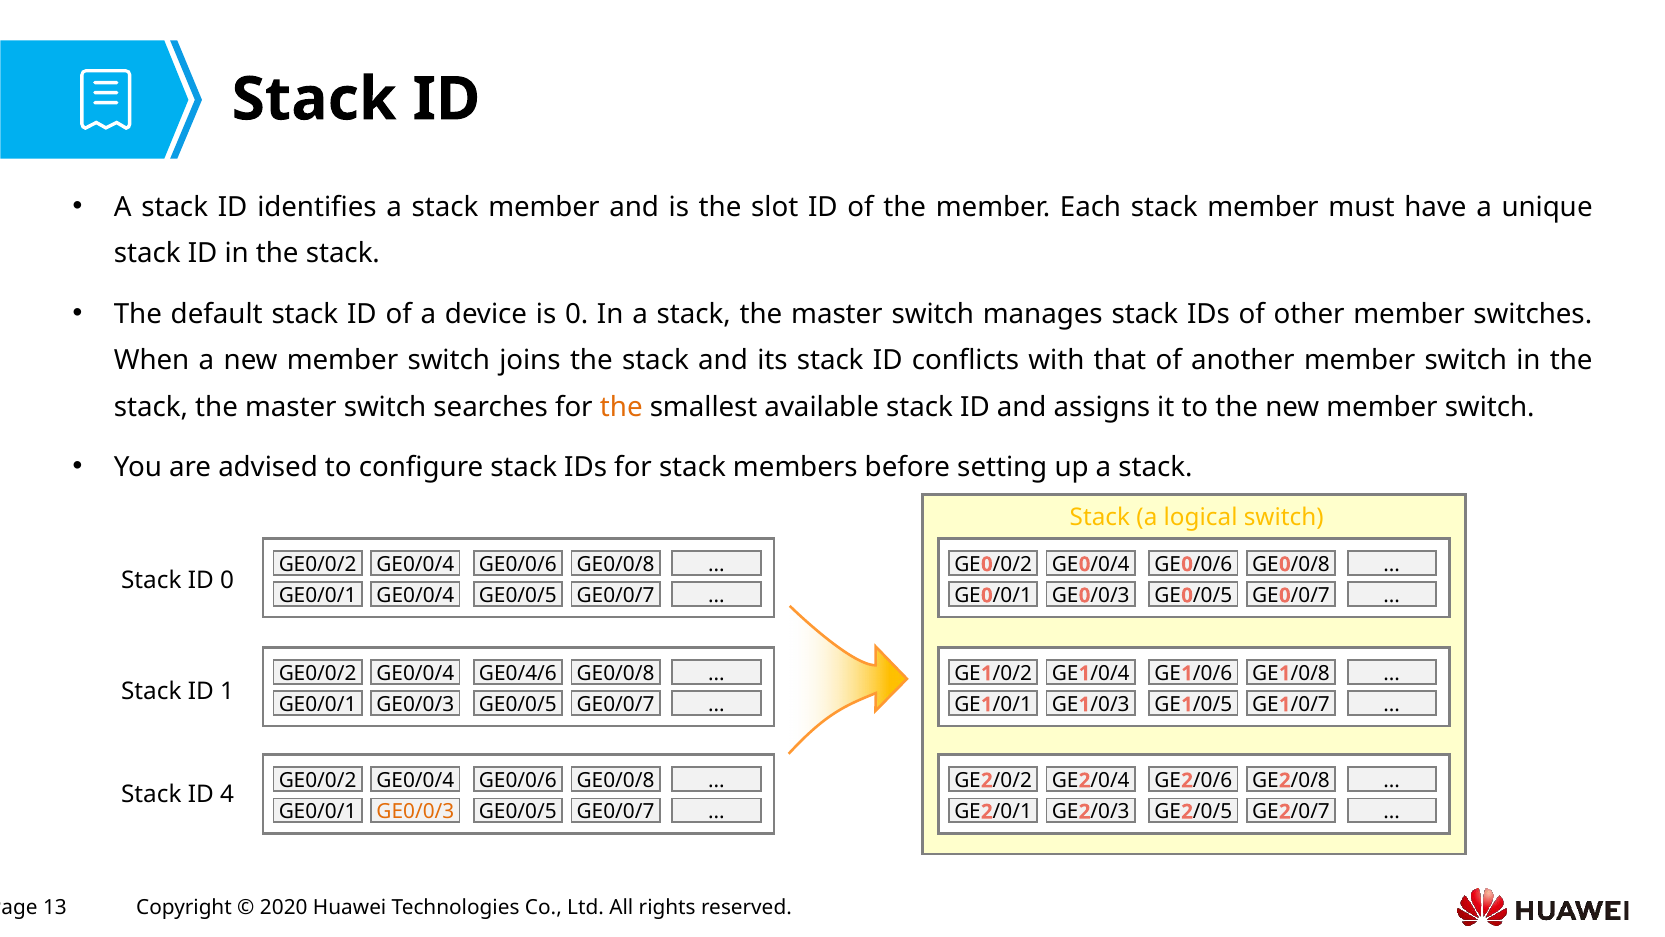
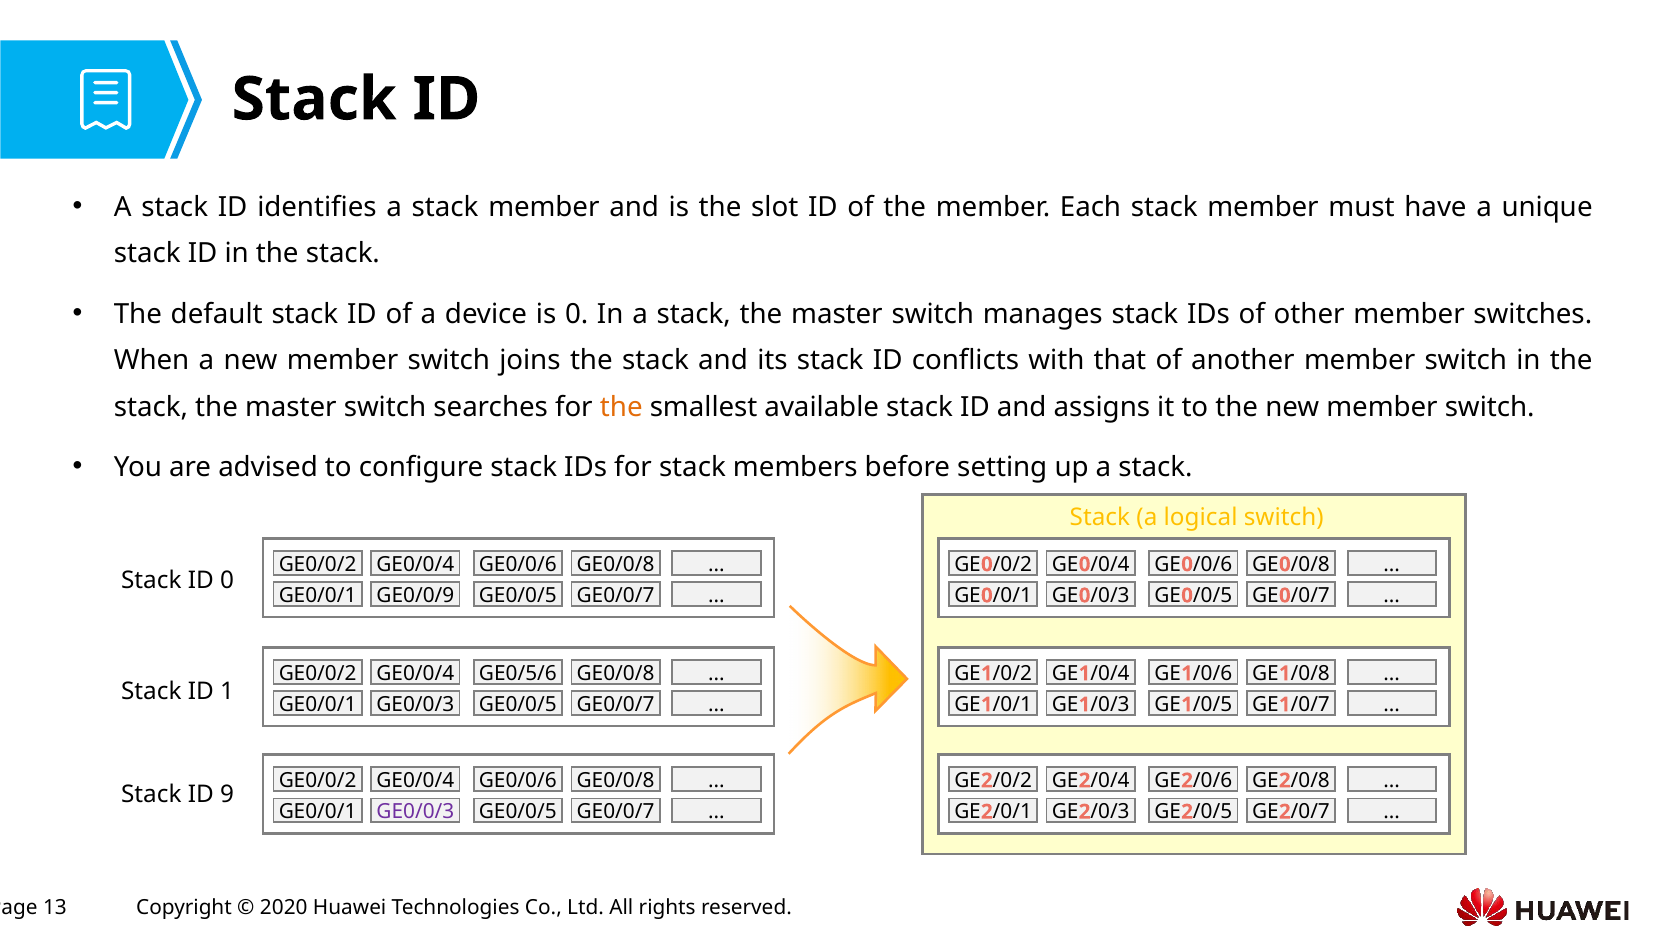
GE0/0/4: GE0/0/4 -> GE0/0/9 (415, 595)
GE0/4/6: GE0/4/6 -> GE0/5/6 (518, 673)
4: 4 -> 9 (227, 794)
GE0/0/3 colour: orange -> purple (415, 811)
